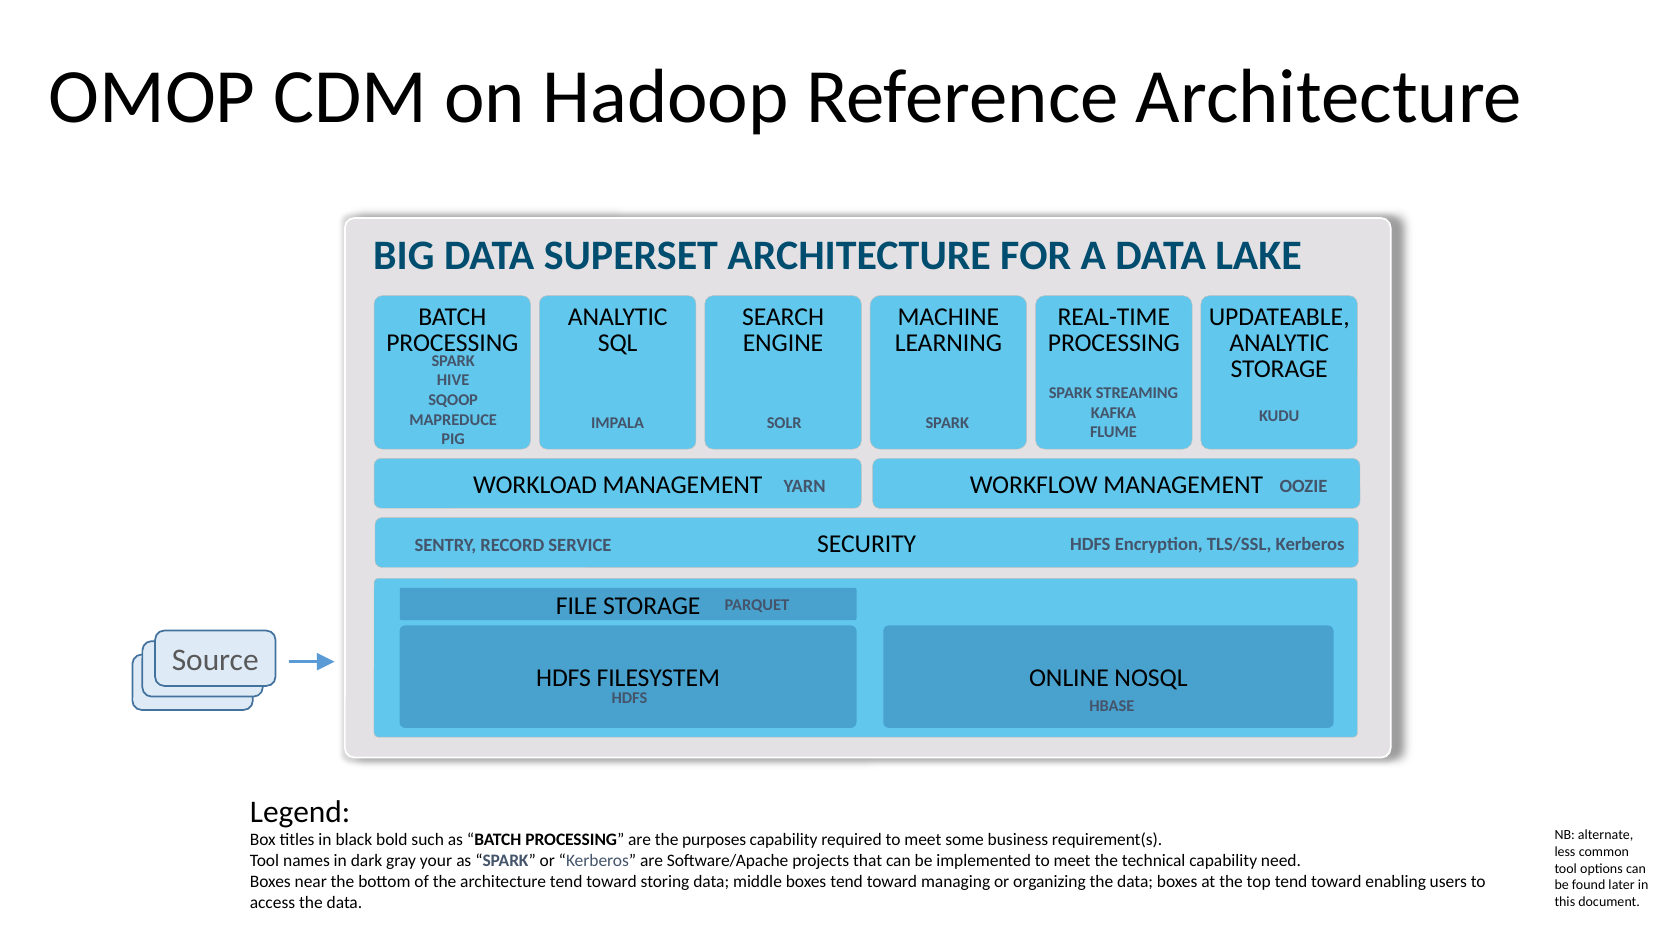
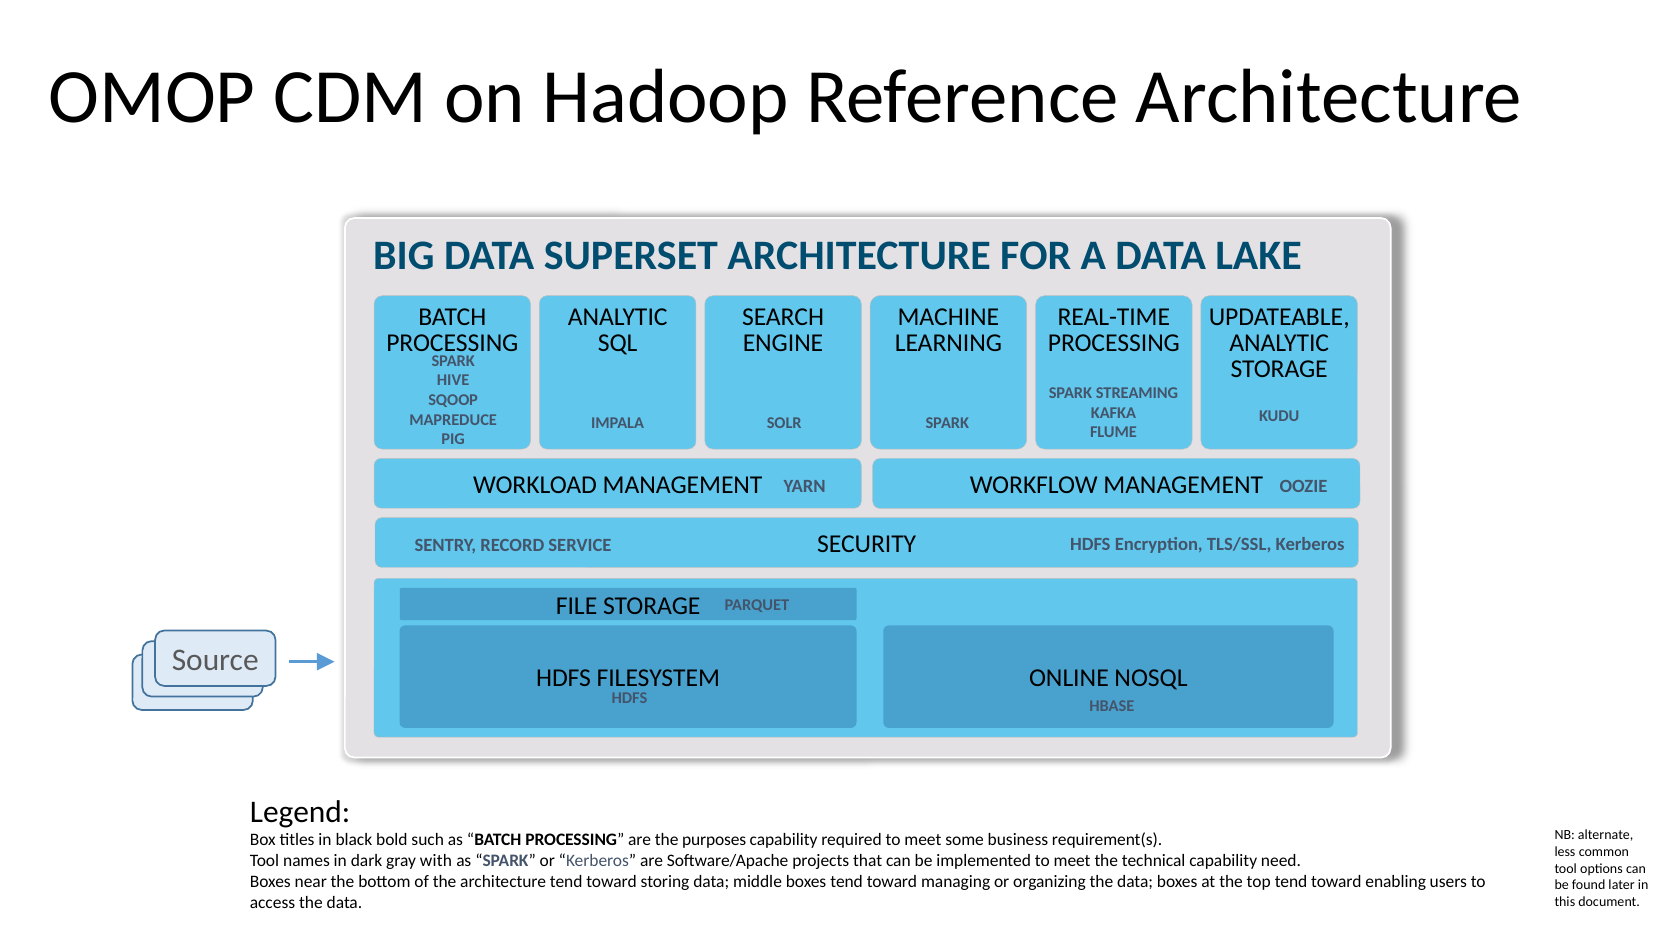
your: your -> with (436, 861)
